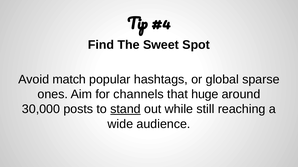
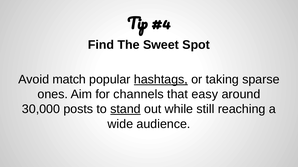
hashtags underline: none -> present (161, 80)
global: global -> taking (222, 80)
huge: huge -> easy (205, 95)
